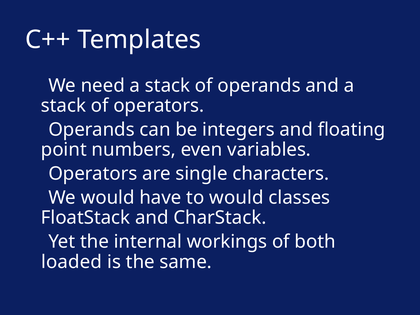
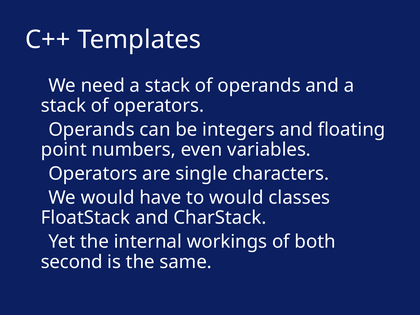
loaded: loaded -> second (72, 262)
